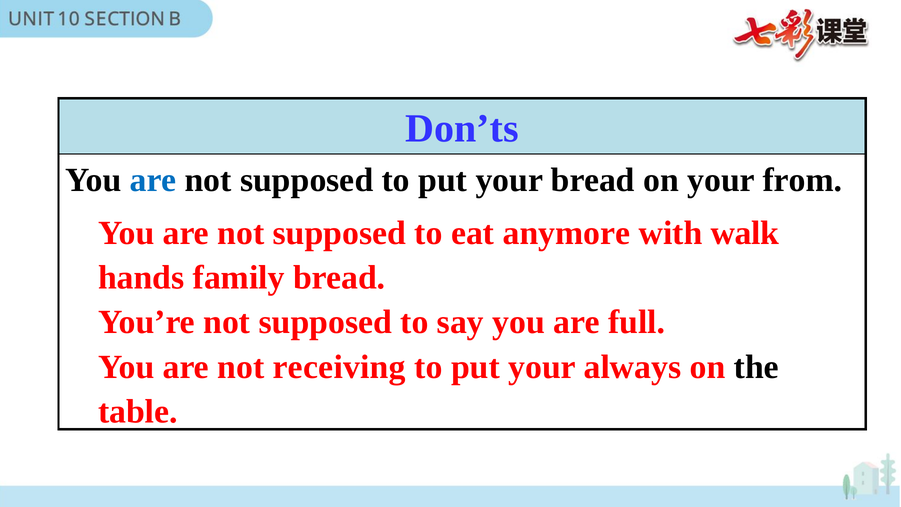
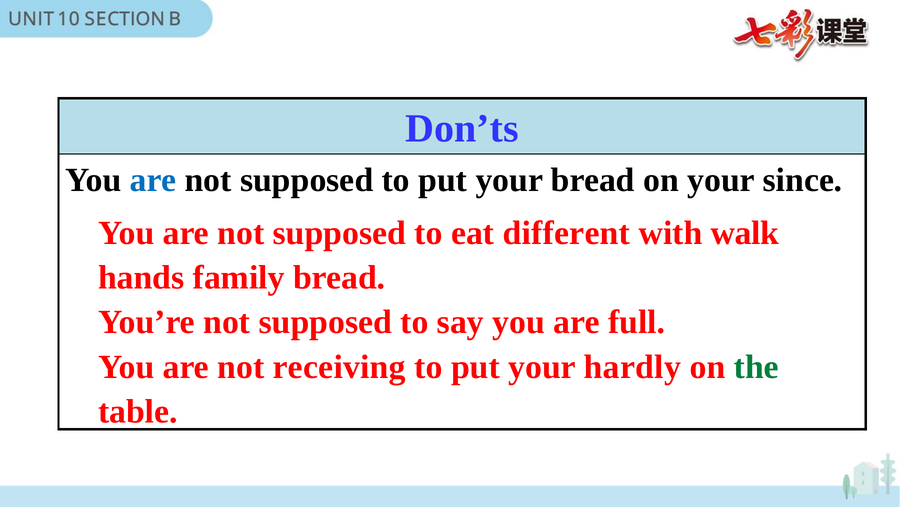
from: from -> since (803, 180)
anymore: anymore -> different (566, 233)
always: always -> hardly (632, 367)
the colour: black -> green (756, 367)
